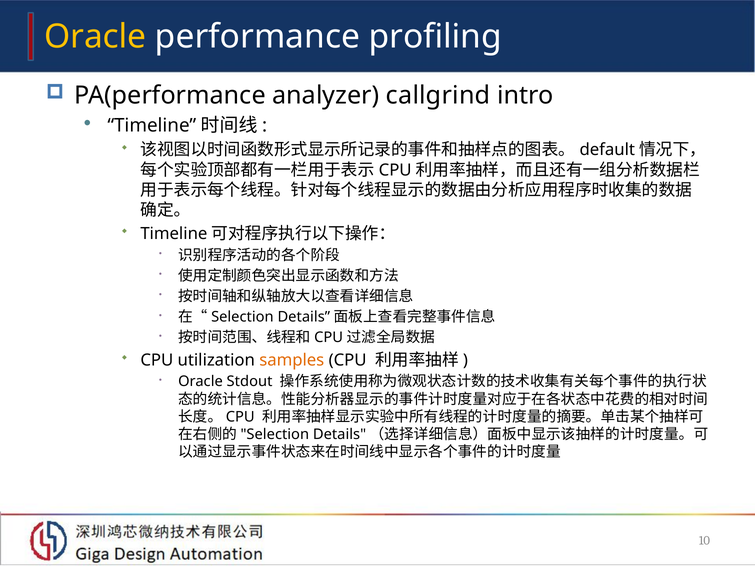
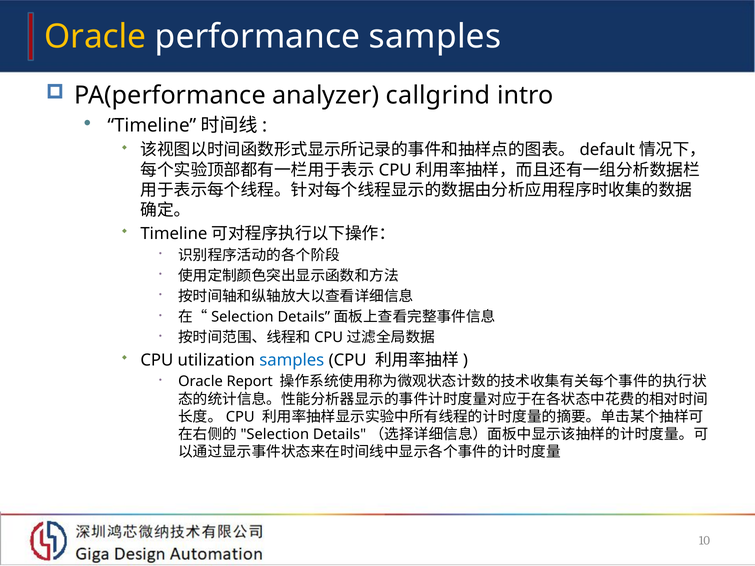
performance profiling: profiling -> samples (435, 37)
samples colour: orange -> blue (292, 360)
Stdout: Stdout -> Report (250, 382)
